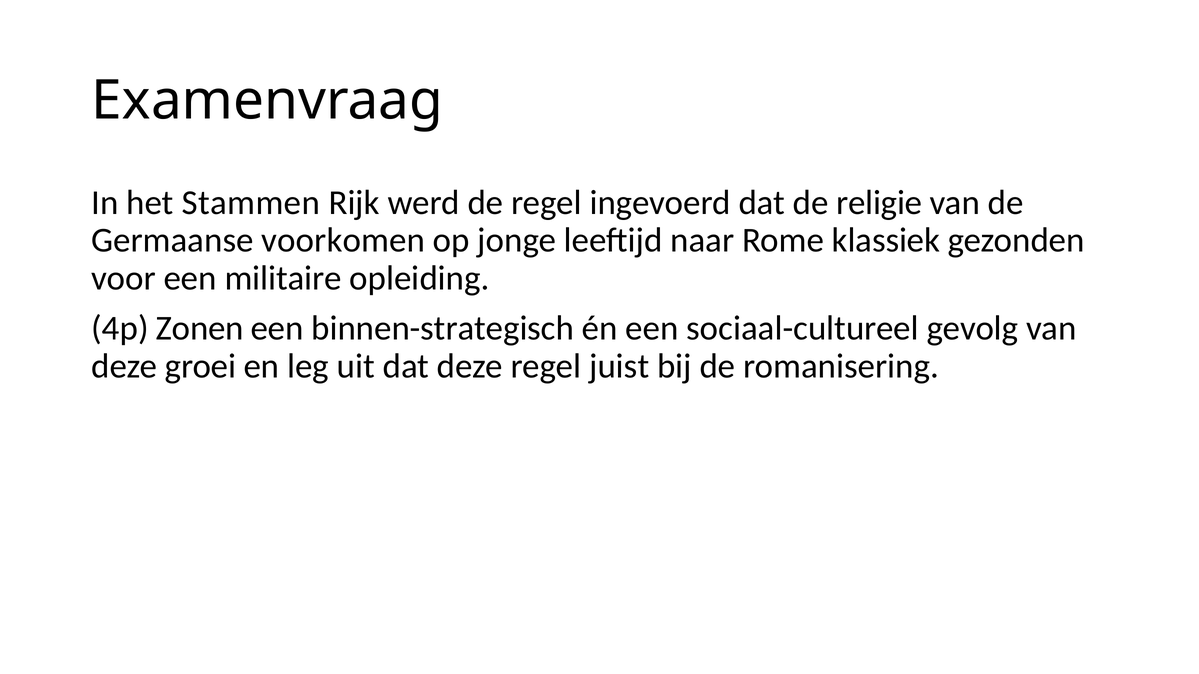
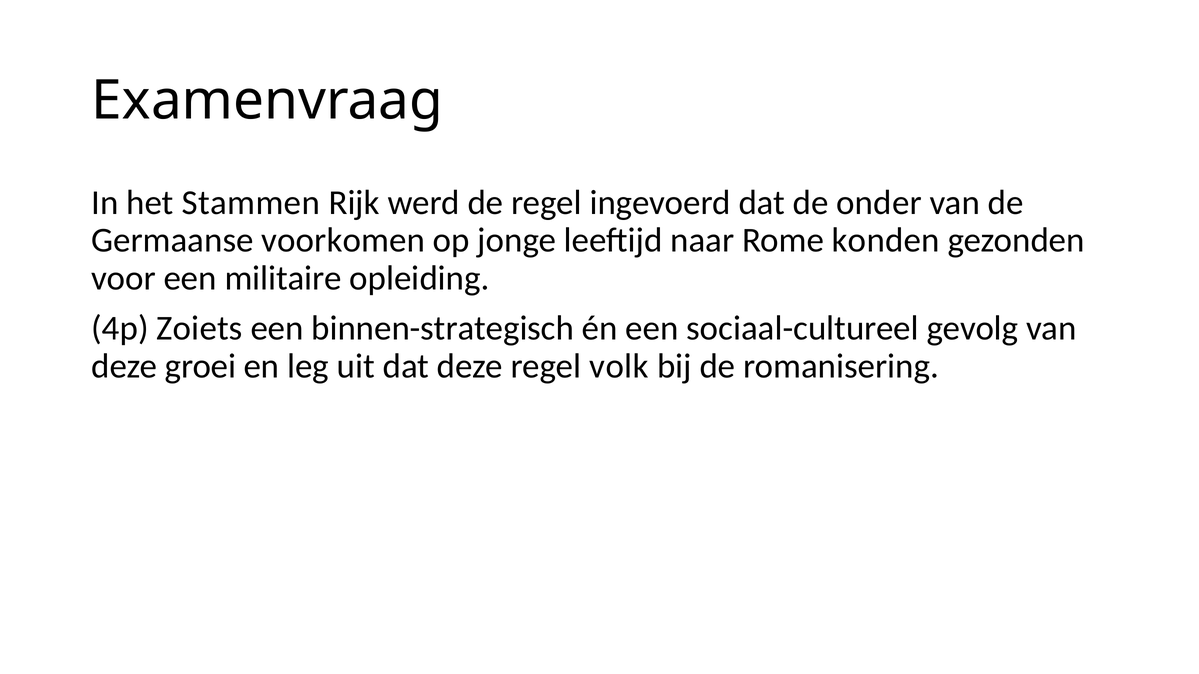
religie: religie -> onder (879, 203)
klassiek: klassiek -> konden (886, 240)
Zonen: Zonen -> Zoiets (199, 329)
juist: juist -> volk (619, 366)
